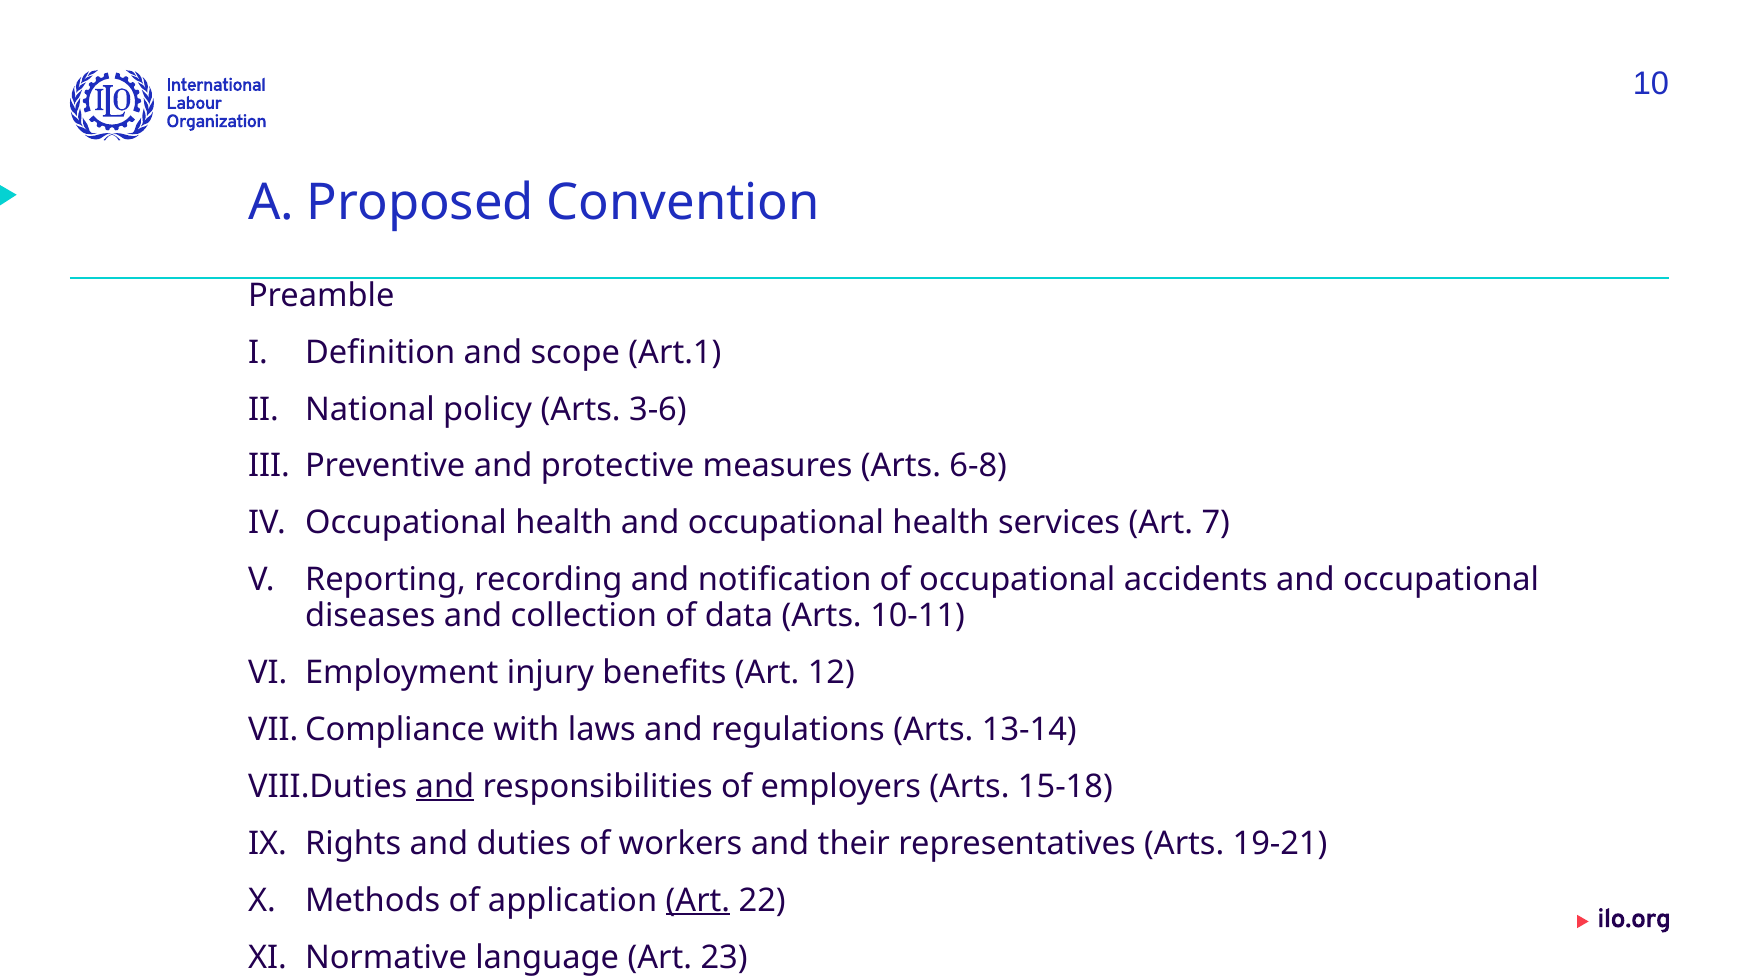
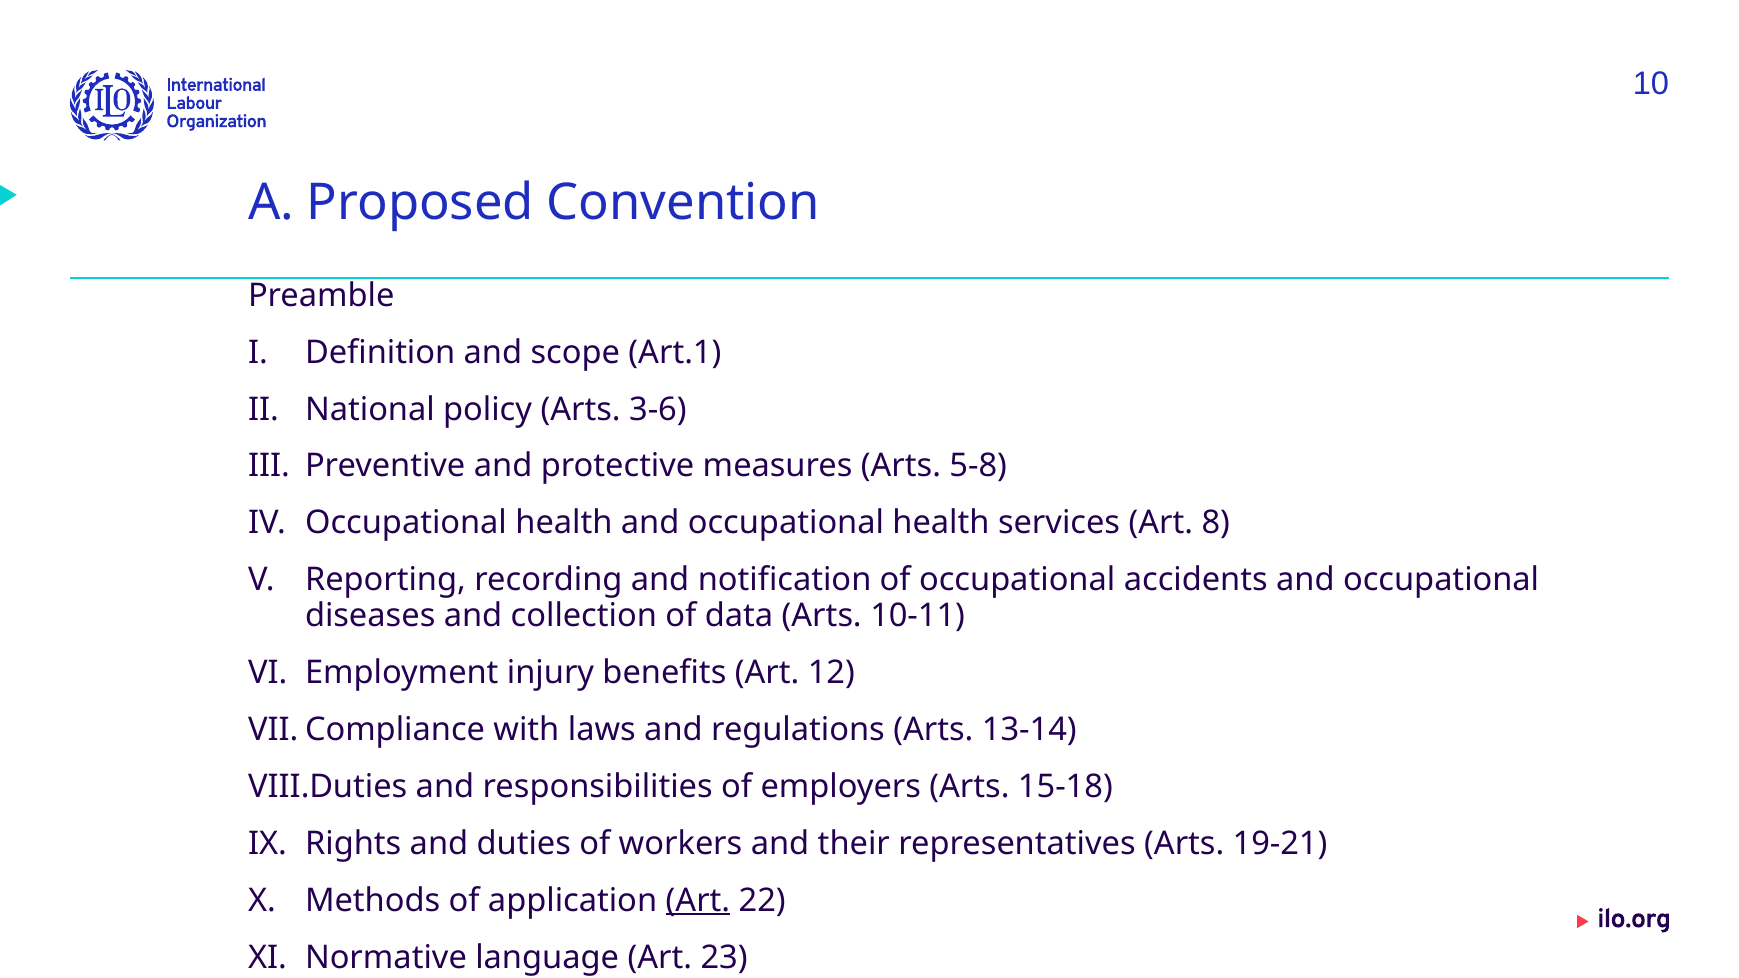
6-8: 6-8 -> 5-8 (978, 466)
7: 7 -> 8 (1216, 523)
and underline: present -> none (445, 787)
